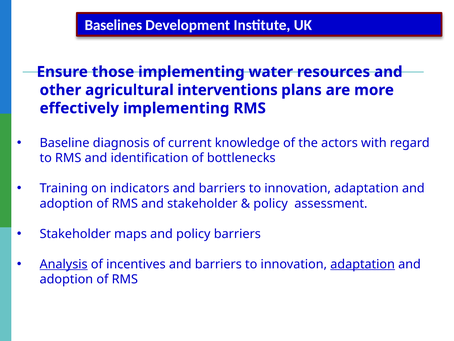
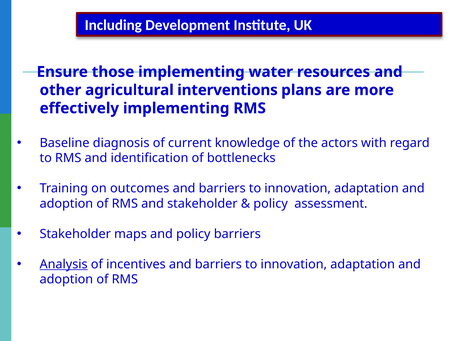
Baselines: Baselines -> Including (113, 25)
indicators: indicators -> outcomes (140, 188)
adaptation underline: present -> none (363, 264)
